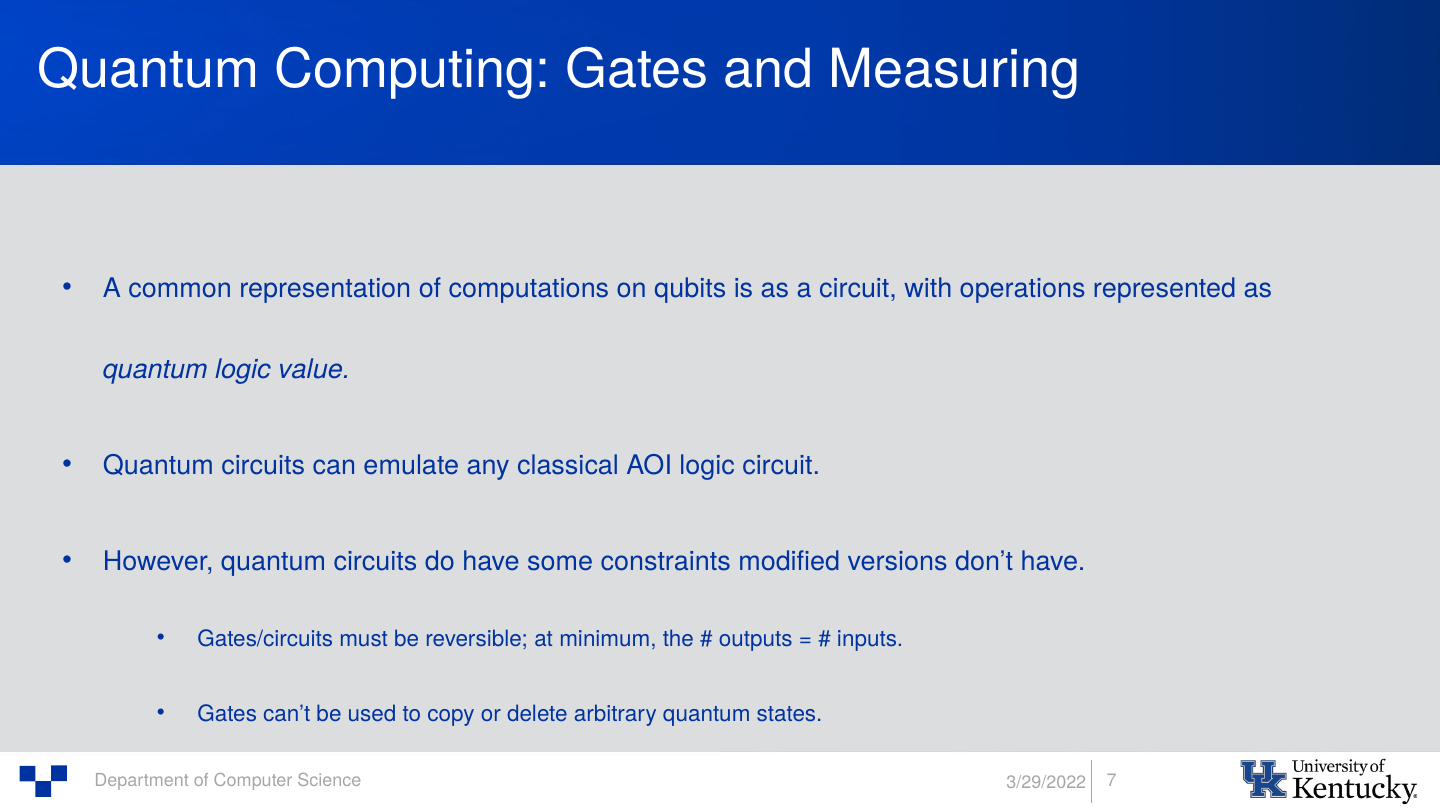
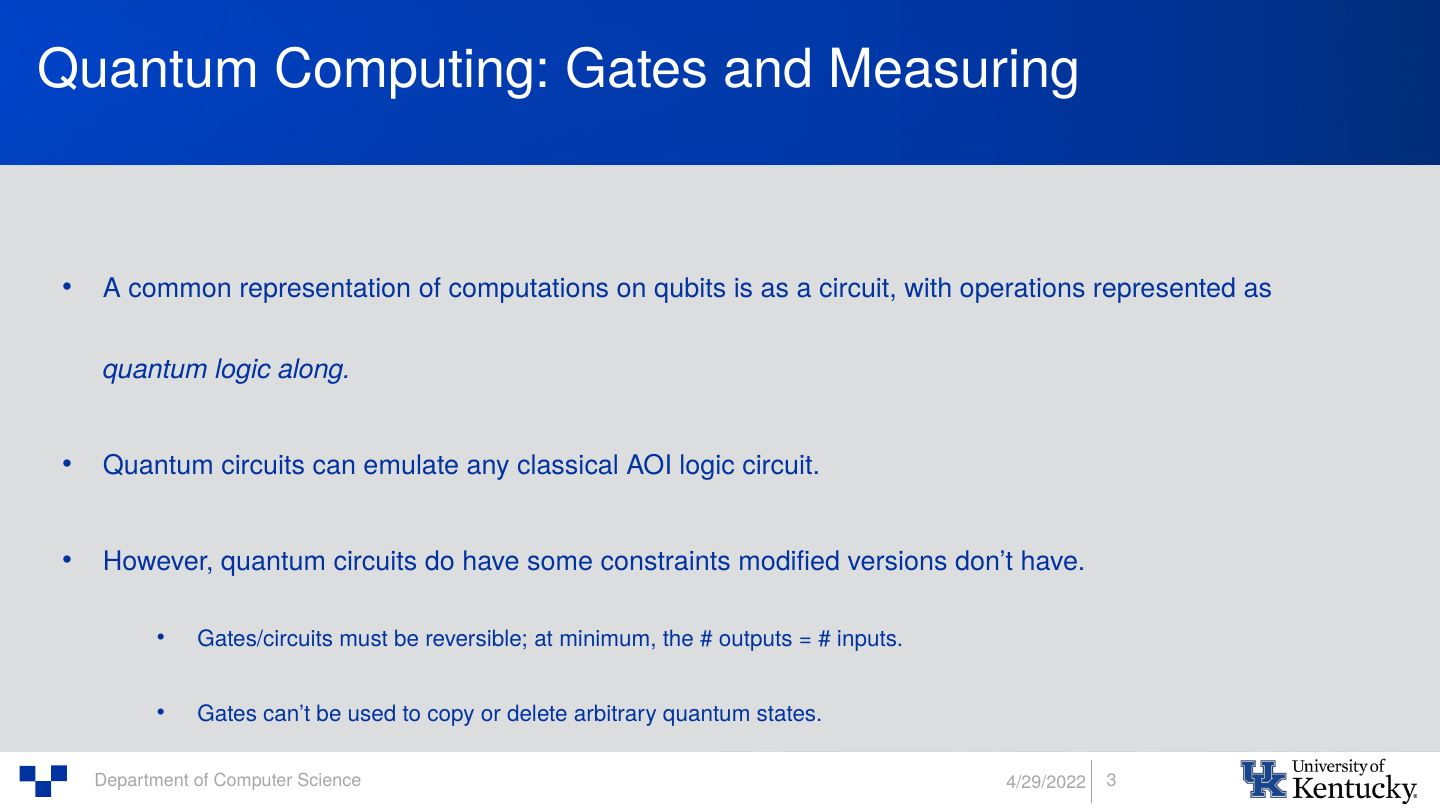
value: value -> along (314, 369)
7: 7 -> 3 (1112, 781)
3/29/2022: 3/29/2022 -> 4/29/2022 (1046, 783)
